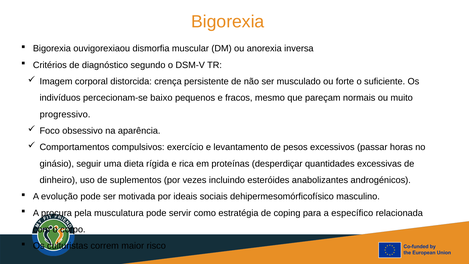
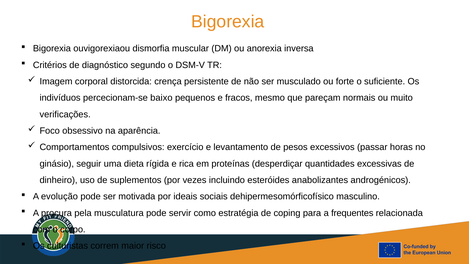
progressivo: progressivo -> verificações (65, 114)
específico: específico -> frequentes (352, 213)
